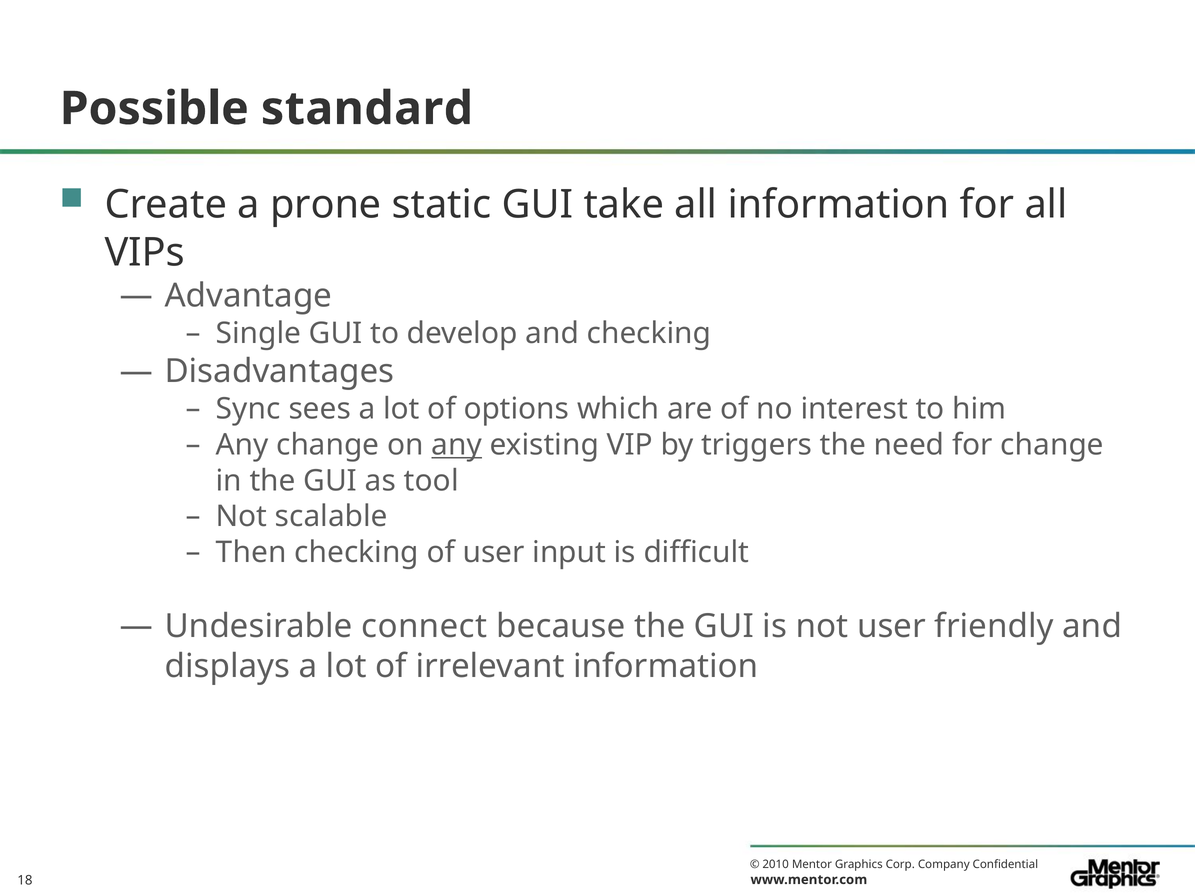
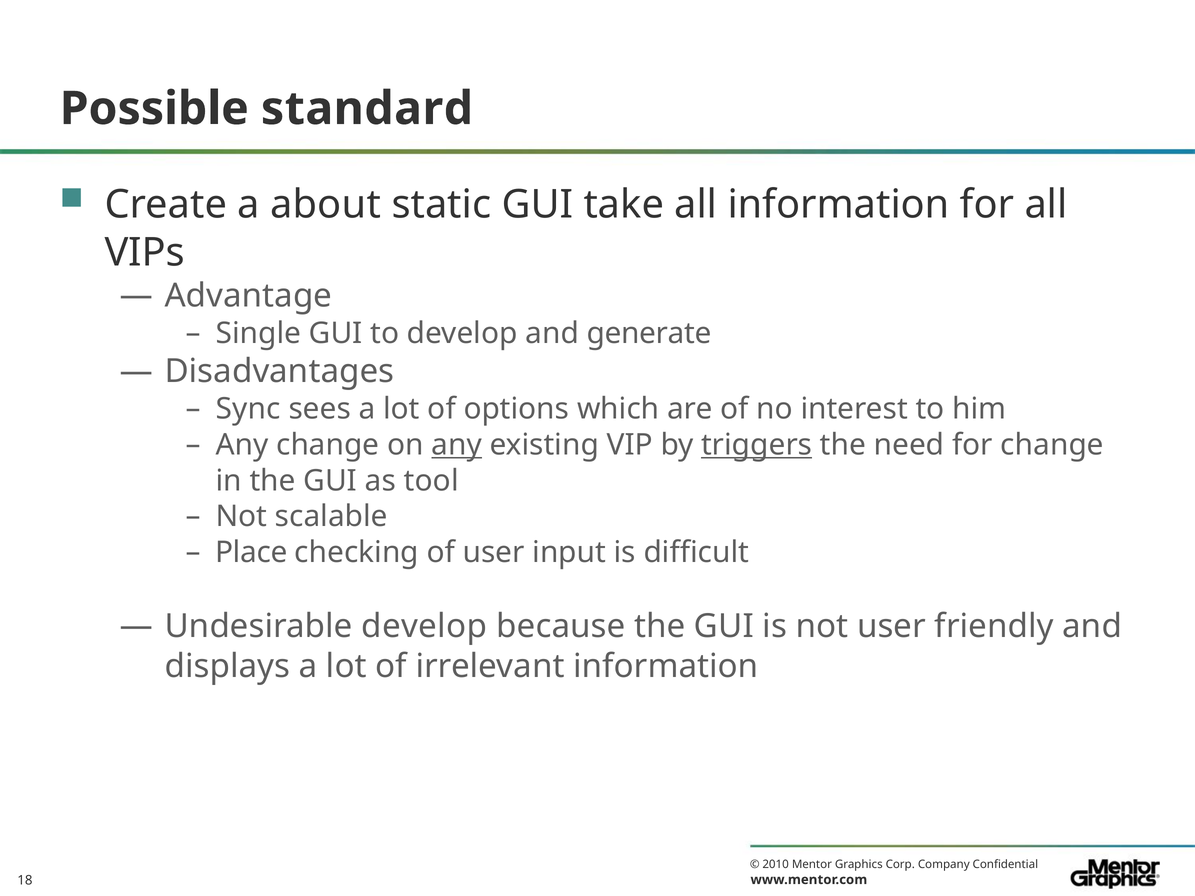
prone: prone -> about (326, 205)
and checking: checking -> generate (649, 333)
triggers underline: none -> present (757, 445)
Then: Then -> Place (251, 553)
Undesirable connect: connect -> develop (424, 626)
